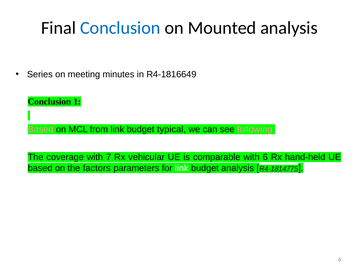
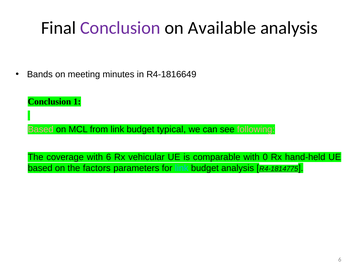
Conclusion colour: blue -> purple (120, 28)
Mounted: Mounted -> Available (222, 28)
Series: Series -> Bands (40, 74)
with 7: 7 -> 6 (109, 157)
with 6: 6 -> 0 (265, 157)
link colour: white -> light blue (182, 168)
